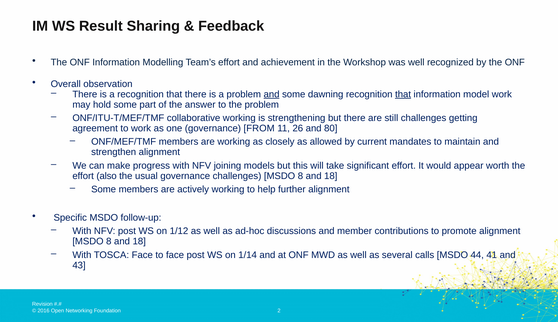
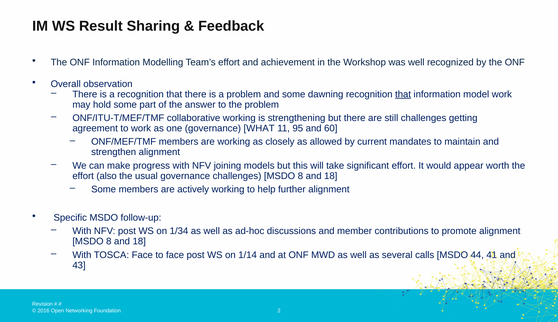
and underline: present -> none (272, 94)
FROM: FROM -> WHAT (259, 128)
26: 26 -> 95 (298, 128)
80: 80 -> 60 (331, 128)
1/12: 1/12 -> 1/34 (179, 231)
